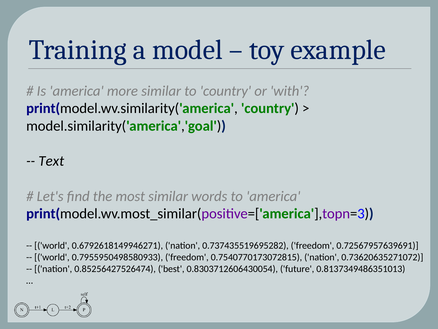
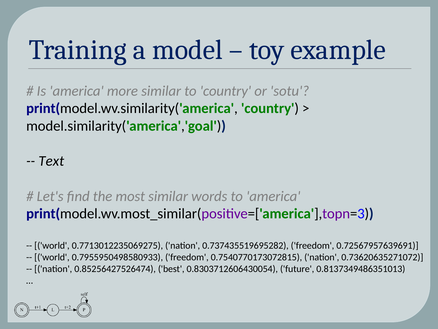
with: with -> sotu (290, 91)
0.6792618149946271: 0.6792618149946271 -> 0.7713012235069275 (117, 245)
